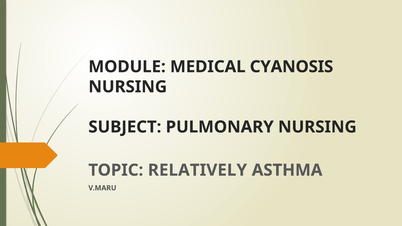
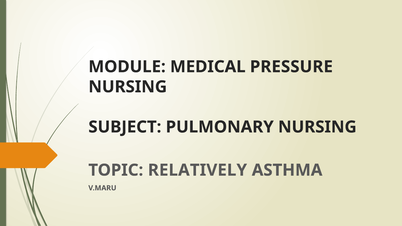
CYANOSIS: CYANOSIS -> PRESSURE (291, 67)
